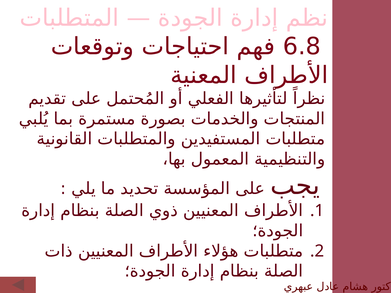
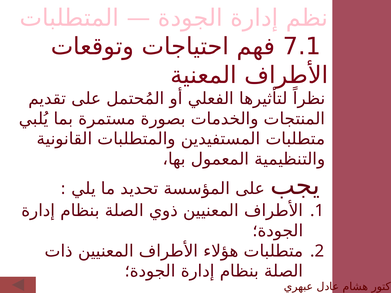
6.8: 6.8 -> 7.1 (302, 47)
